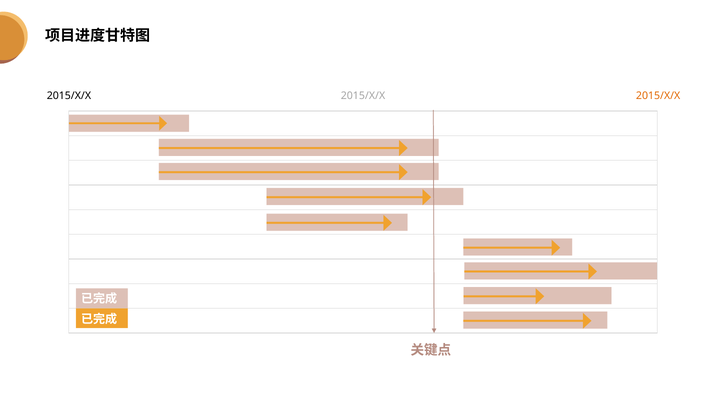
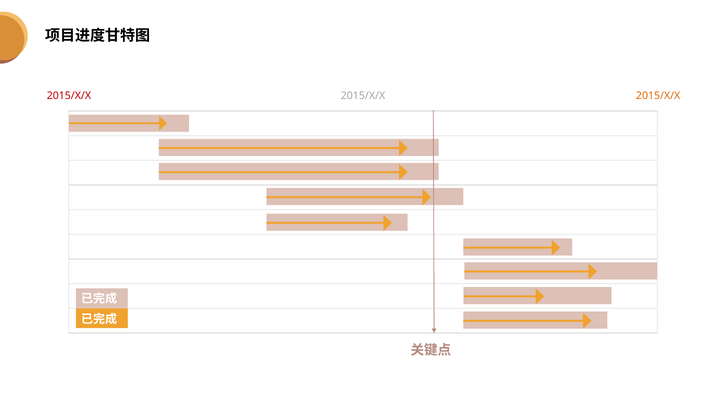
2015/X/X colour: black -> red (69, 96)
